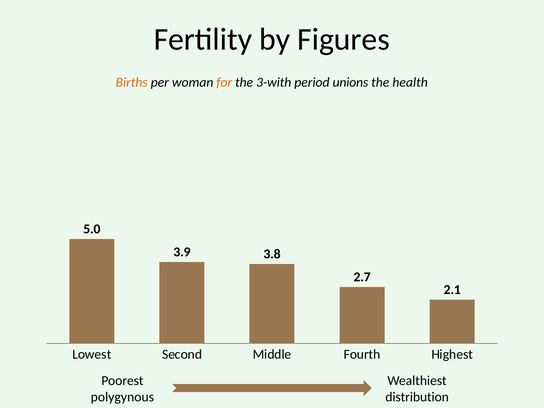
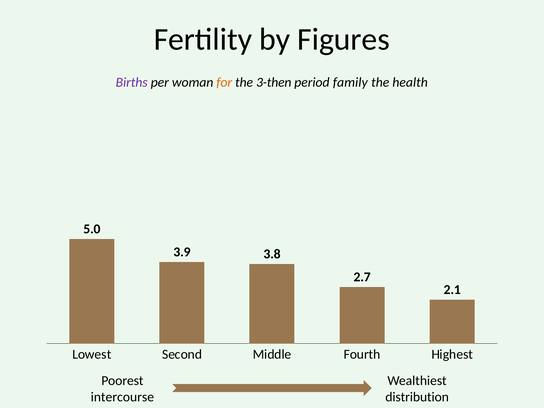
Births colour: orange -> purple (132, 82)
3-with: 3-with -> 3-then (274, 82)
unions: unions -> family (350, 82)
polygynous: polygynous -> intercourse (122, 397)
